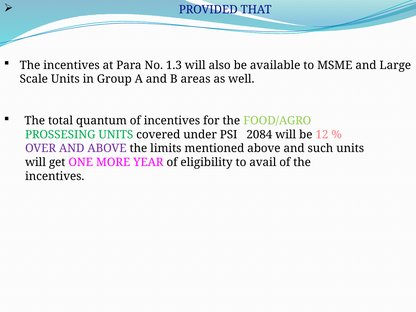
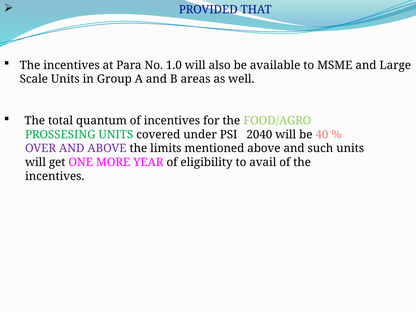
1.3: 1.3 -> 1.0 (174, 65)
2084: 2084 -> 2040 (259, 135)
12: 12 -> 40 (322, 135)
